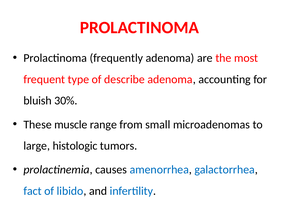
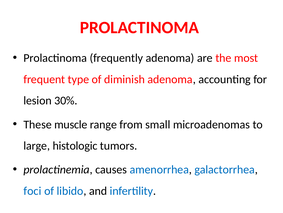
describe: describe -> diminish (125, 79)
bluish: bluish -> lesion (38, 100)
fact: fact -> foci (32, 190)
